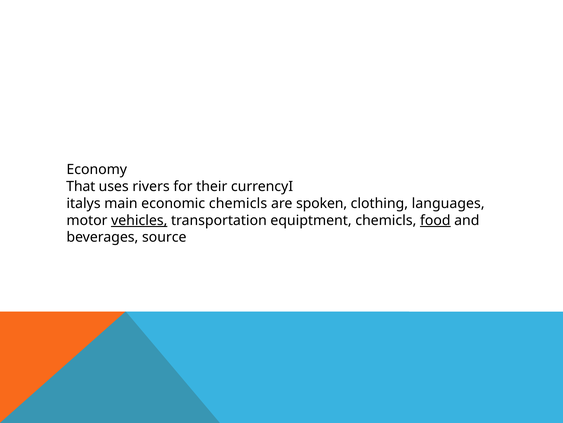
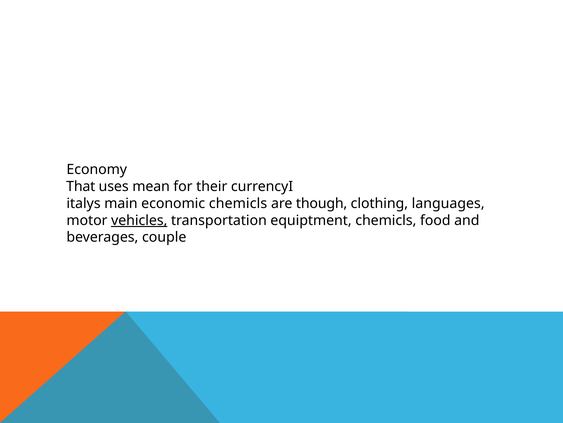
rivers: rivers -> mean (151, 186)
spoken: spoken -> though (322, 203)
food underline: present -> none (435, 220)
source: source -> couple (164, 237)
